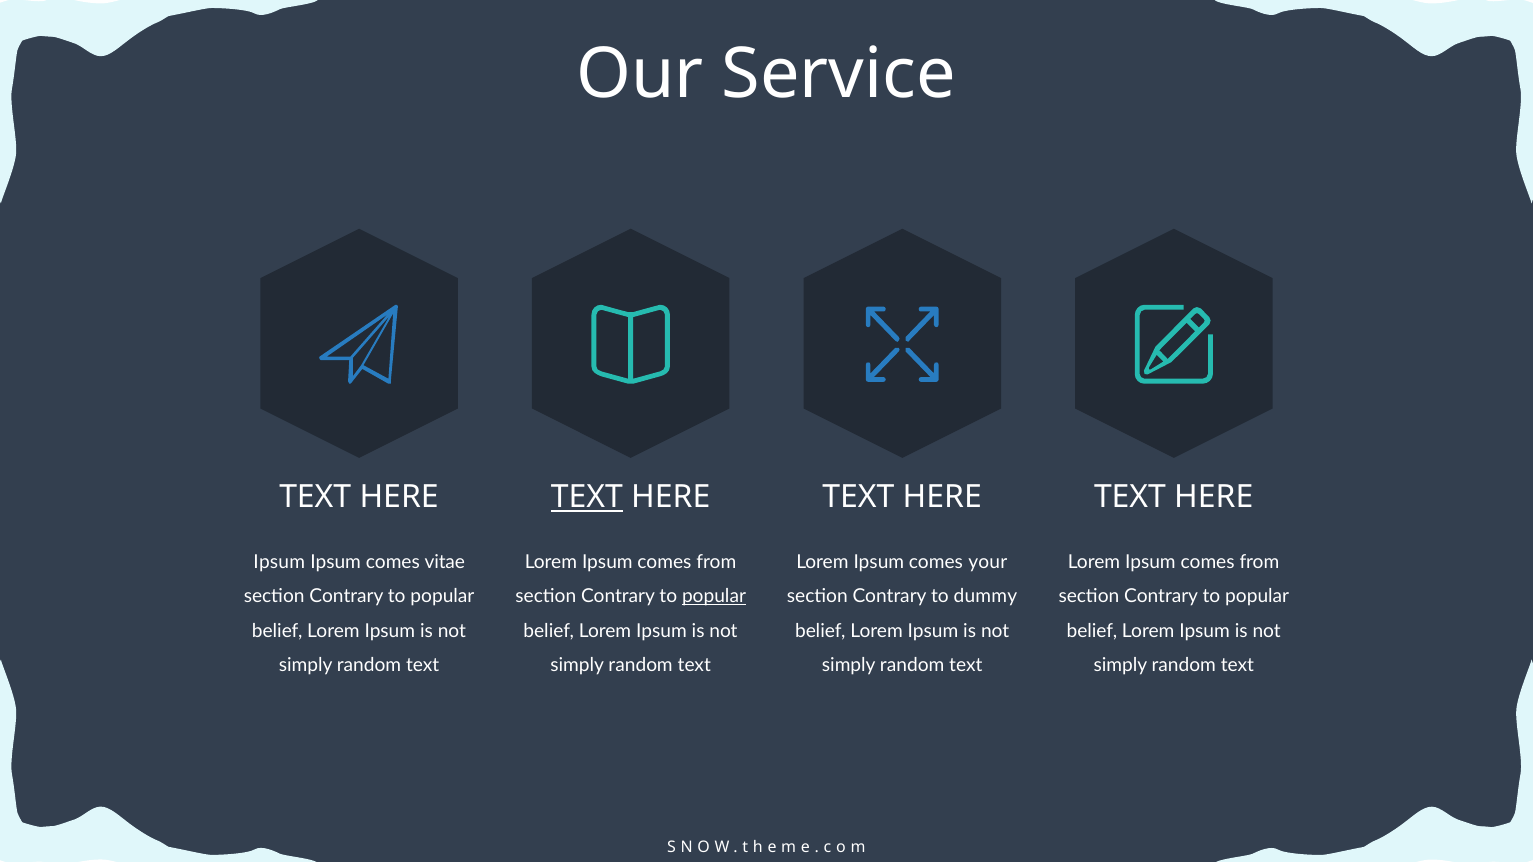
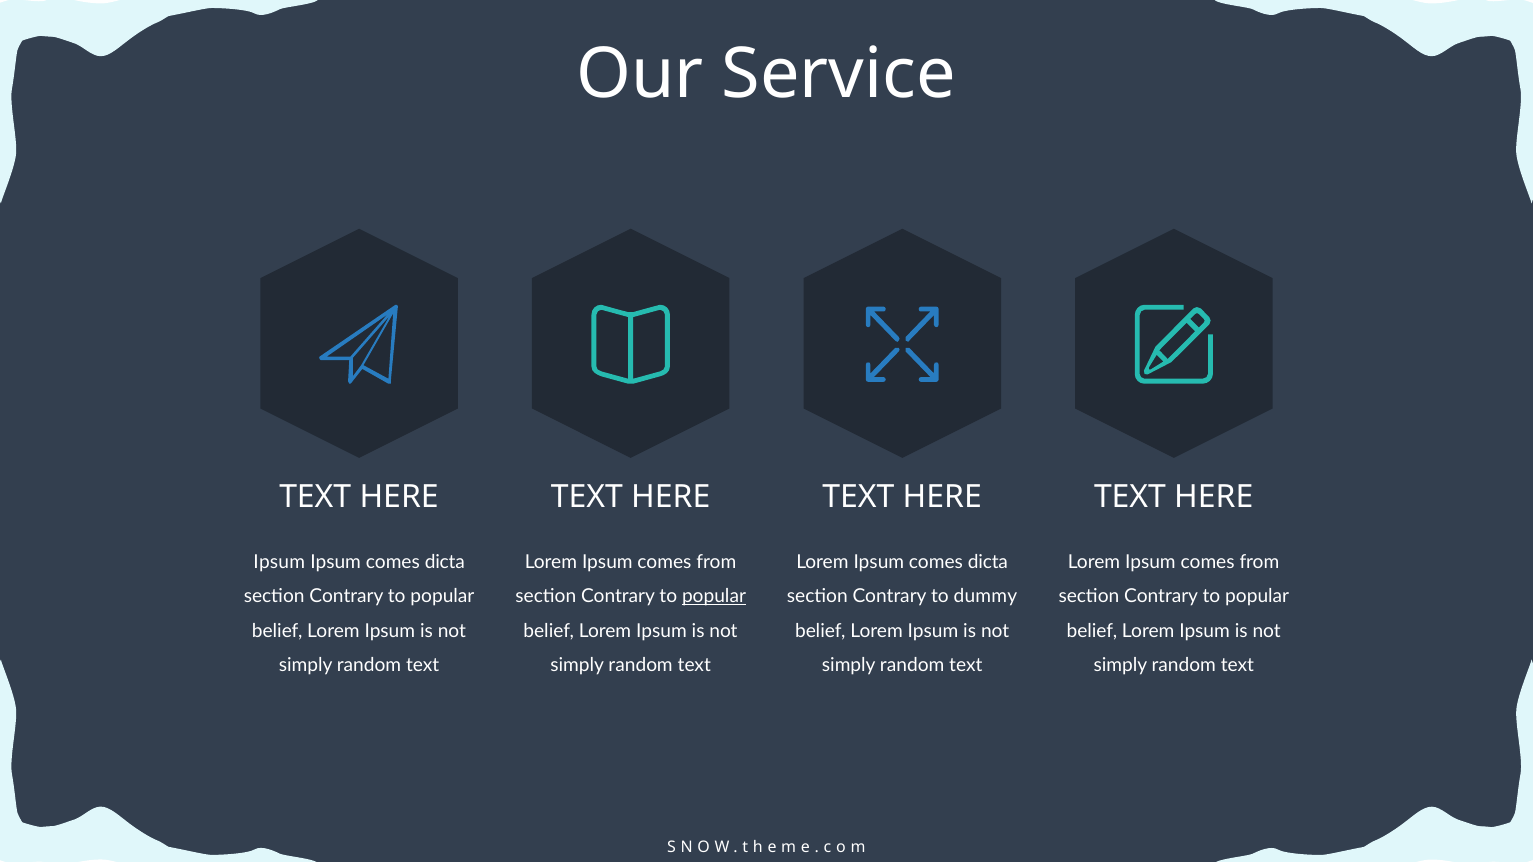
TEXT underline: present -> none (587, 497)
vitae: vitae -> dicta (445, 562)
Lorem Ipsum comes your: your -> dicta (988, 562)
